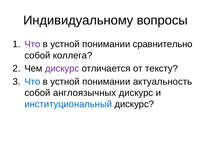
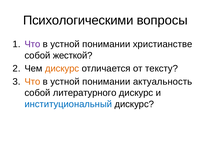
Индивидуальному: Индивидуальному -> Психологическими (78, 20)
сравнительно: сравнительно -> христианстве (163, 44)
коллега: коллега -> жесткой (73, 56)
дискурс colour: purple -> orange (62, 69)
Что colour: blue -> orange (32, 82)
англоязычных: англоязычных -> литературного (85, 93)
